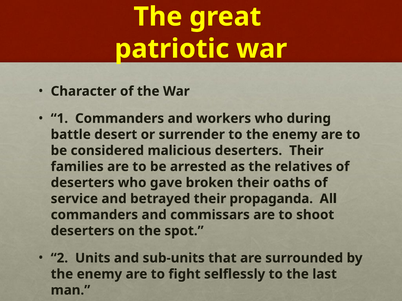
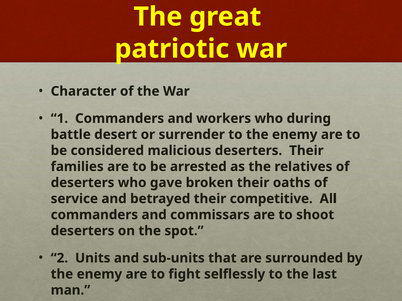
propaganda: propaganda -> competitive (271, 199)
